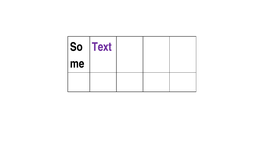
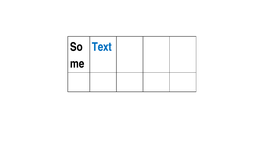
Text colour: purple -> blue (102, 47)
